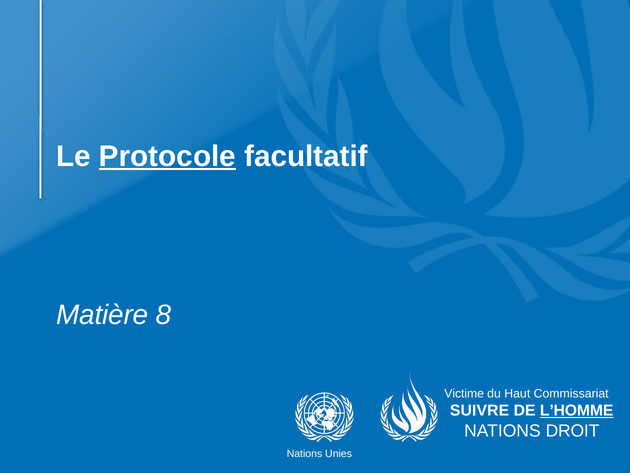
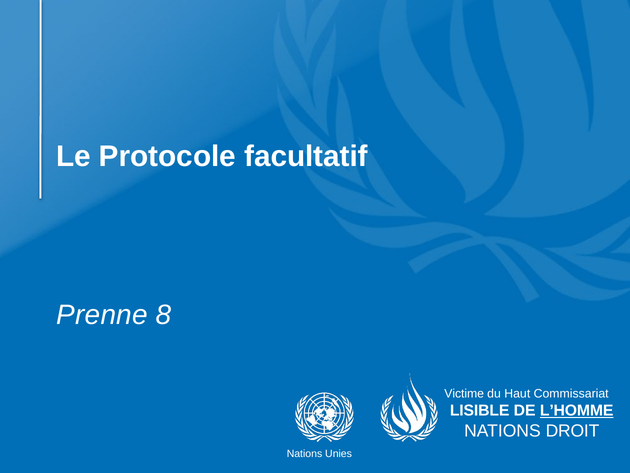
Protocole underline: present -> none (167, 156)
Matière: Matière -> Prenne (102, 315)
SUIVRE: SUIVRE -> LISIBLE (480, 410)
